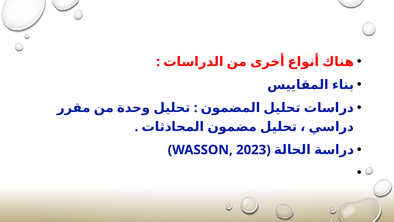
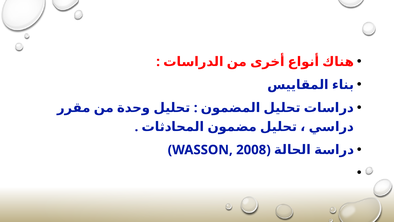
2023: 2023 -> 2008 (251, 150)
